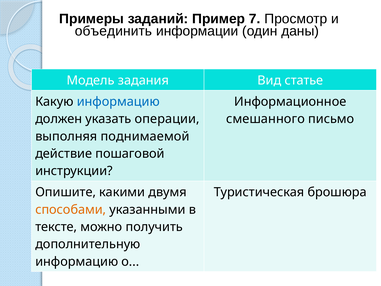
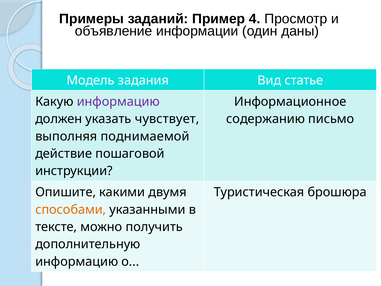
7: 7 -> 4 (255, 19)
объединить: объединить -> объявление (114, 31)
информацию colour: blue -> purple (118, 102)
операции: операции -> чувствует (167, 119)
смешанного: смешанного -> содержанию (266, 119)
